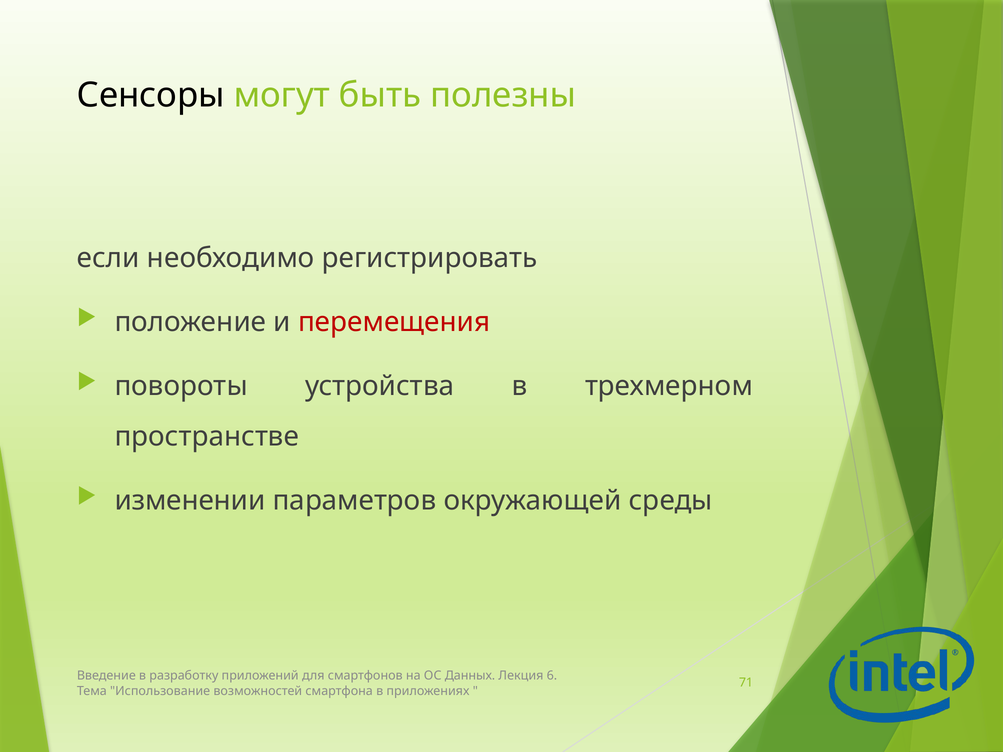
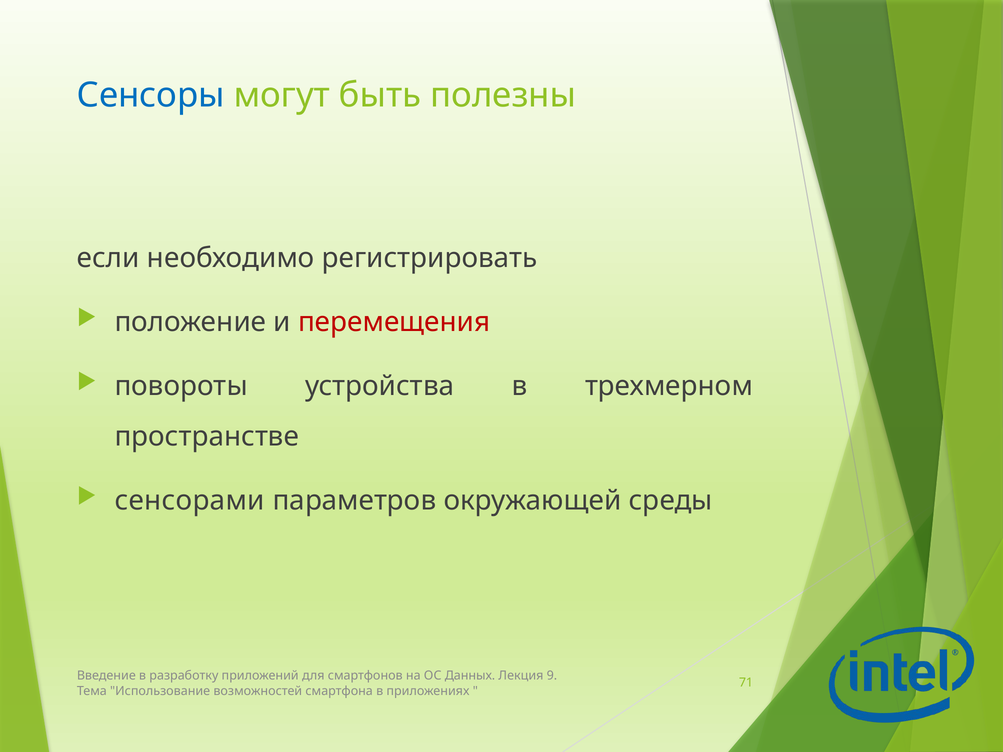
Сенсоры colour: black -> blue (151, 95)
изменении: изменении -> сенсорами (190, 501)
6: 6 -> 9 (552, 676)
